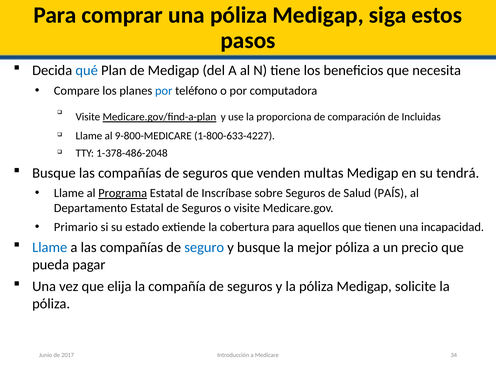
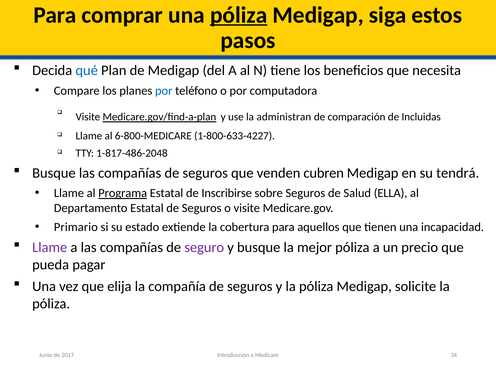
póliza underline: none -> present (239, 15)
proporciona: proporciona -> administran (284, 117)
9-800-MEDICARE: 9-800-MEDICARE -> 6-800-MEDICARE (153, 136)
1-378-486-2048: 1-378-486-2048 -> 1-817-486-2048 (132, 153)
multas: multas -> cubren (324, 173)
Inscríbase: Inscríbase -> Inscribirse (227, 193)
PAÍS: PAÍS -> ELLA (391, 193)
Llame colour: blue -> purple (50, 247)
seguro colour: blue -> purple (204, 247)
